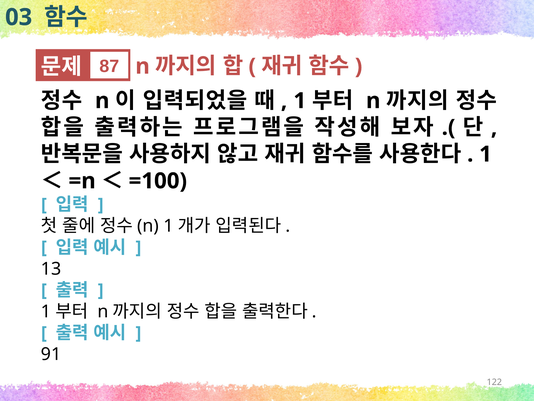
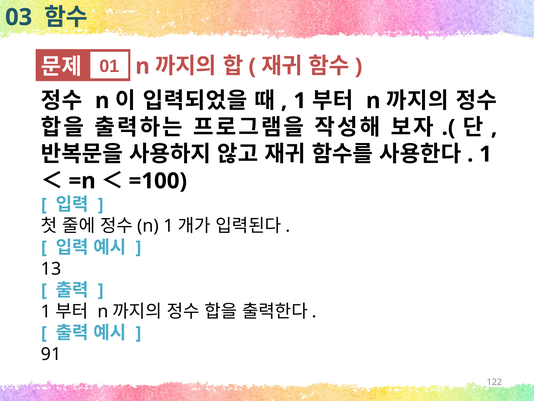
87: 87 -> 01 (109, 66)
